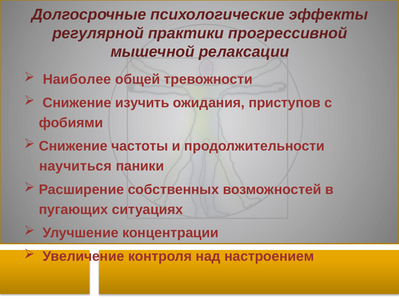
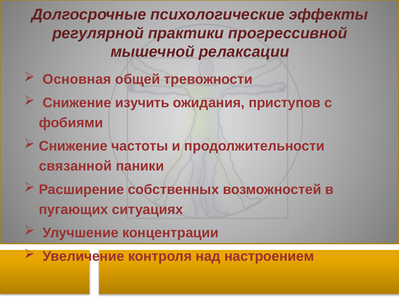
Наиболее: Наиболее -> Основная (77, 79)
научиться: научиться -> связанной (75, 166)
